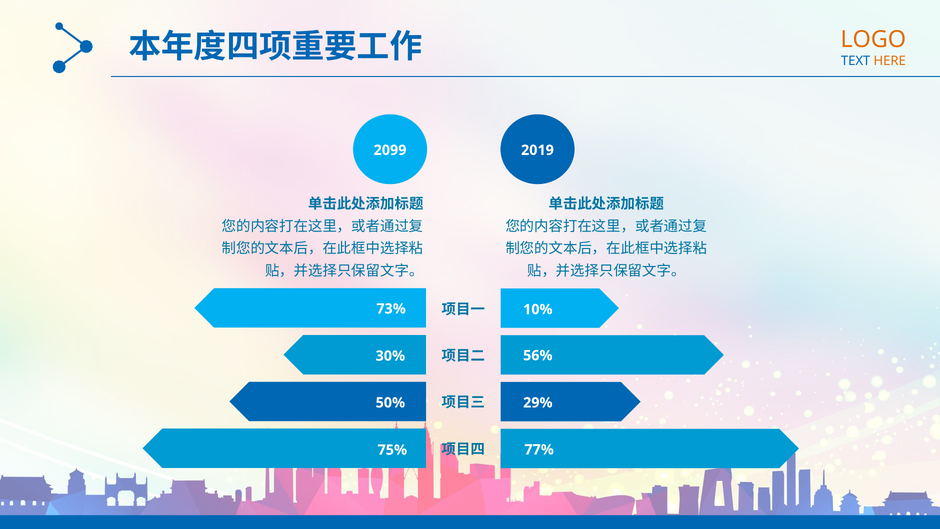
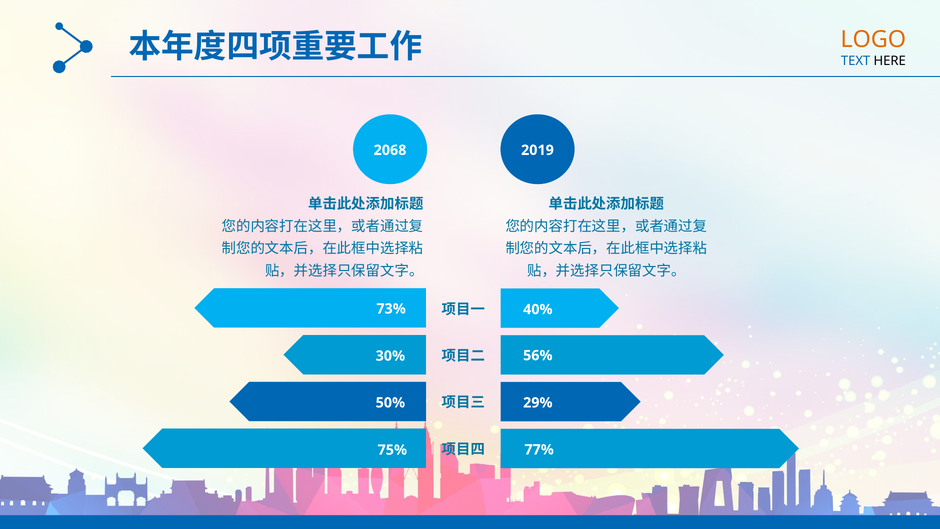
HERE colour: orange -> black (890, 61)
2099: 2099 -> 2068 (390, 150)
10%: 10% -> 40% (538, 309)
